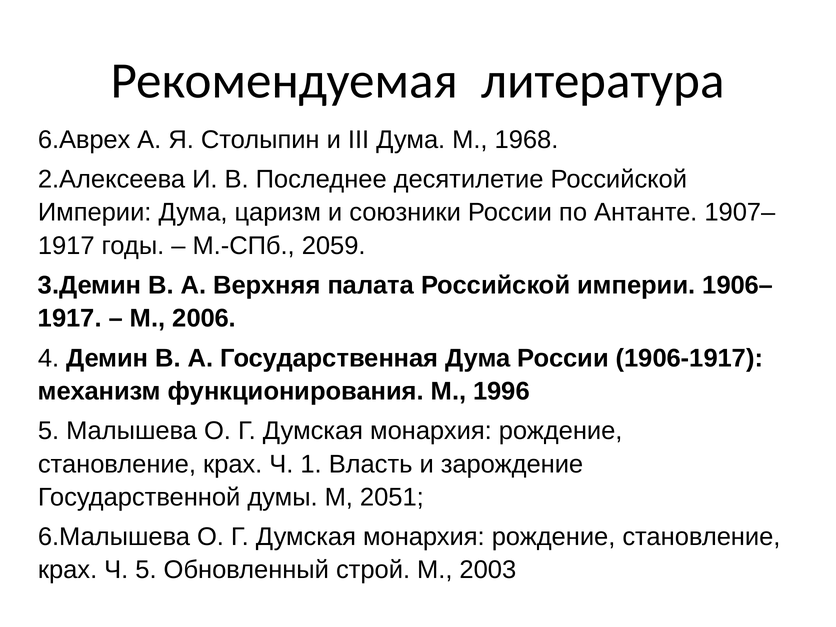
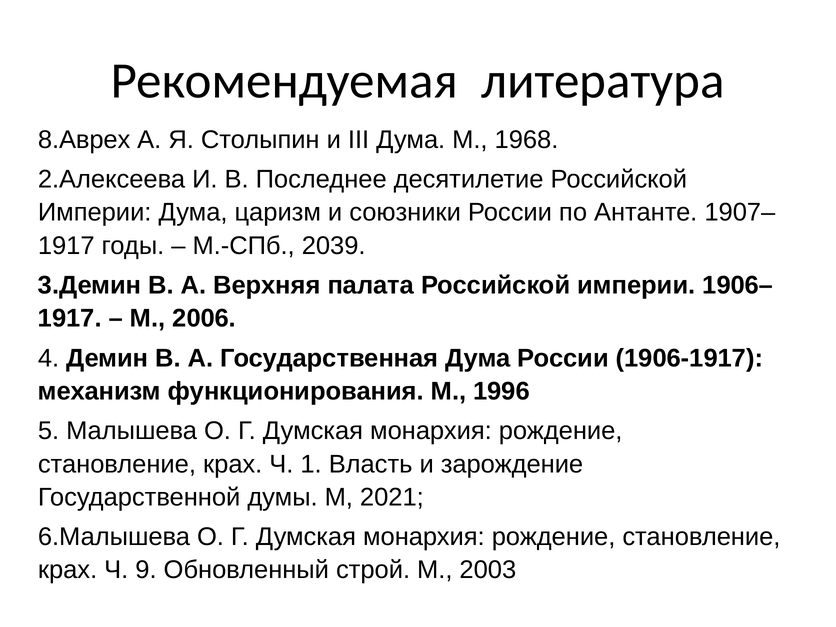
6.Аврех: 6.Аврех -> 8.Аврех (84, 140)
2059: 2059 -> 2039 (334, 246)
2051: 2051 -> 2021 (392, 497)
Ч 5: 5 -> 9 (146, 570)
